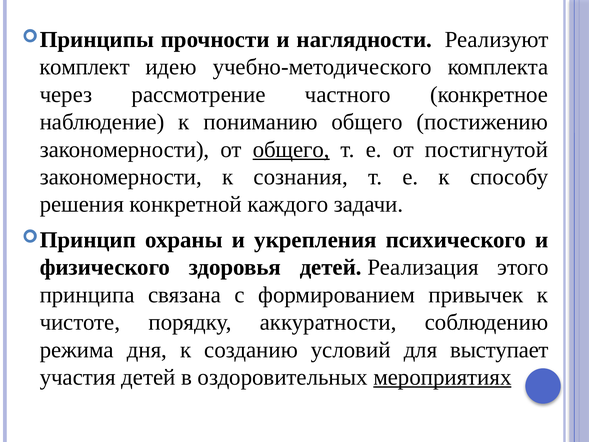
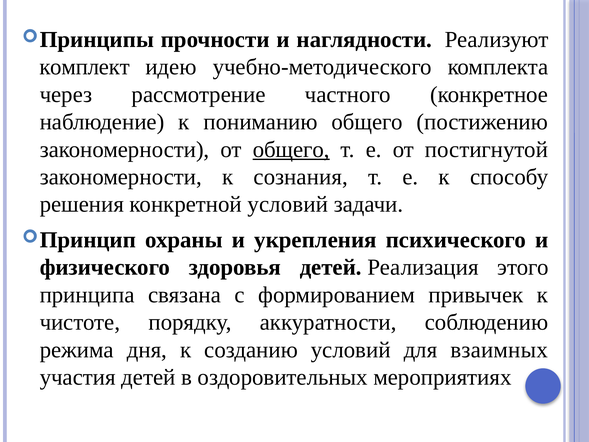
конкретной каждого: каждого -> условий (288, 204)
выступает: выступает -> взаимных (499, 350)
мероприятиях underline: present -> none (442, 377)
